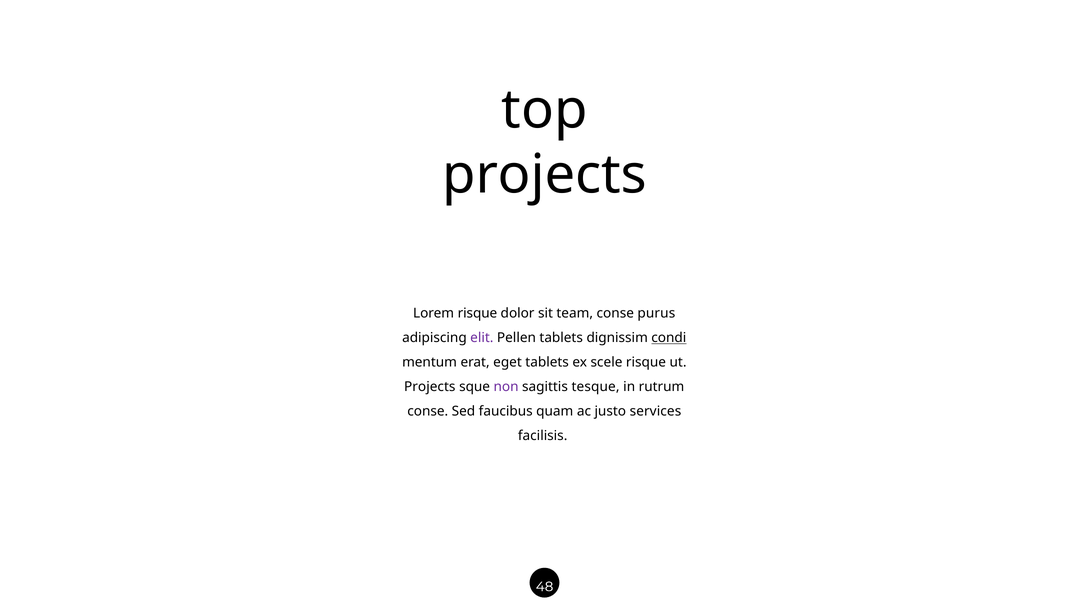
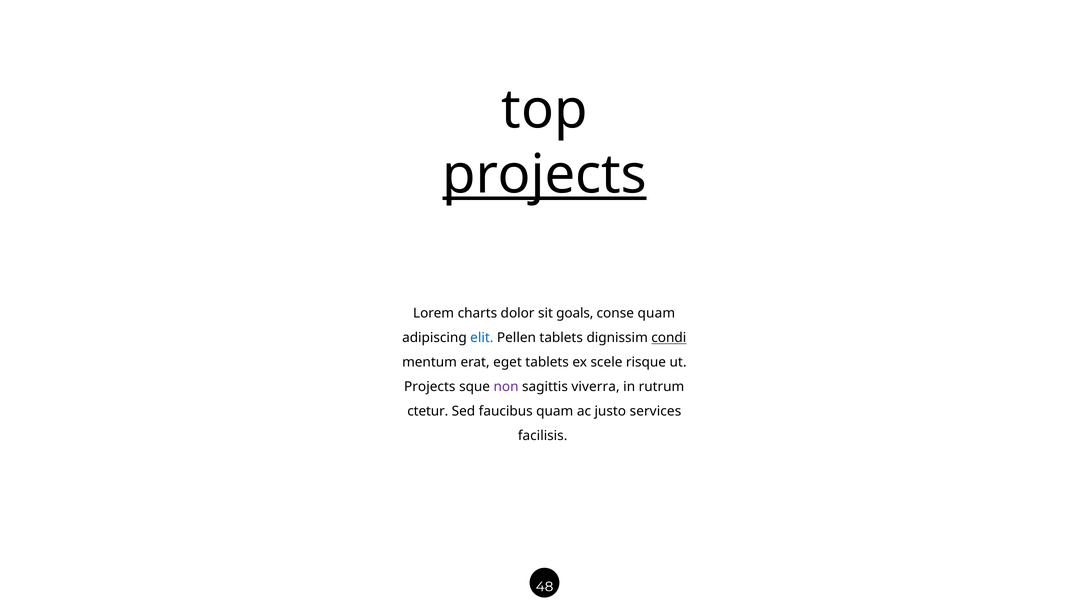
projects underline: none -> present (544, 175)
Lorem risque: risque -> charts (477, 314)
team: team -> goals (575, 314)
conse purus: purus -> quam (656, 314)
elit colour: purple -> blue (482, 338)
tesque: tesque -> viverra (596, 387)
conse: conse -> ctetur (428, 412)
